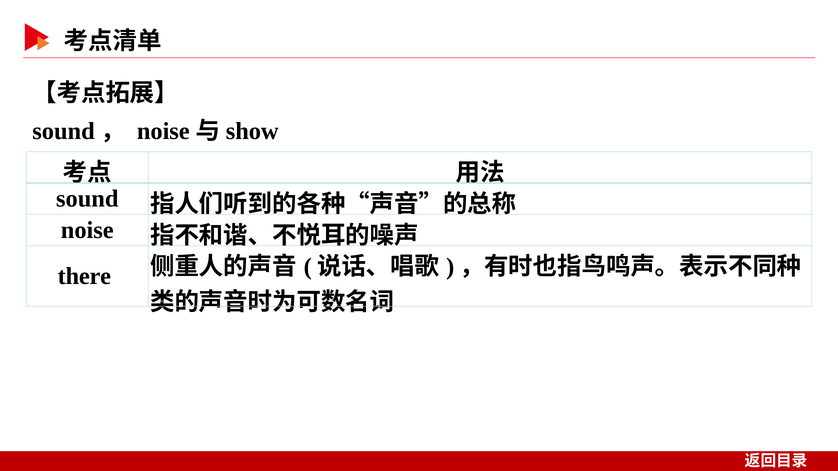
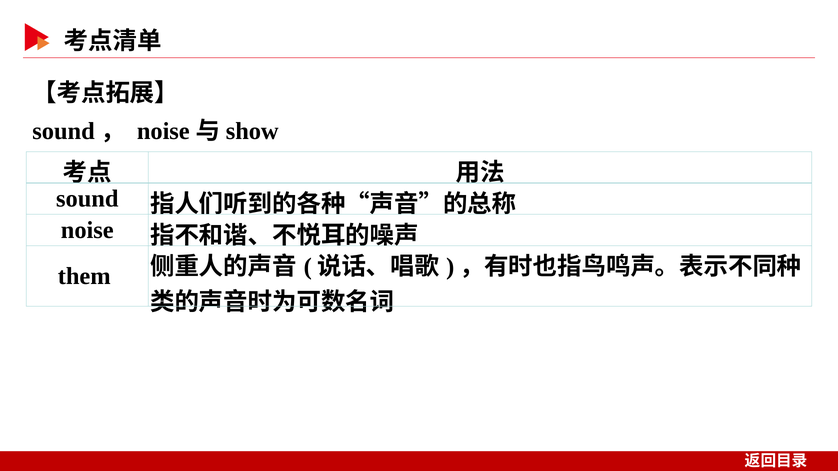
there: there -> them (84, 276)
